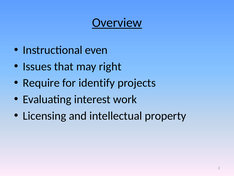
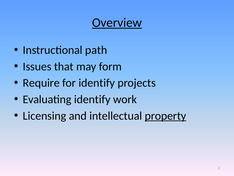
even: even -> path (96, 50)
right: right -> form (110, 66)
Evaluating interest: interest -> identify (92, 99)
property underline: none -> present (165, 115)
